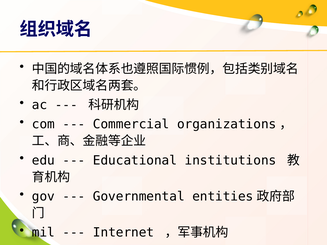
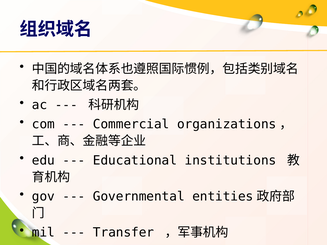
Internet: Internet -> Transfer (124, 233)
